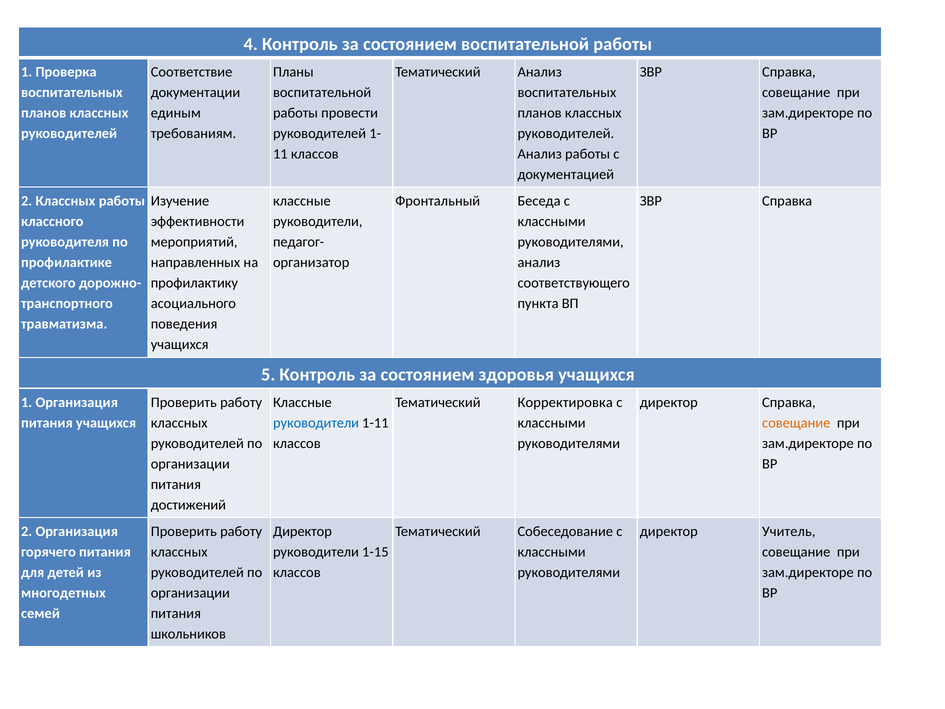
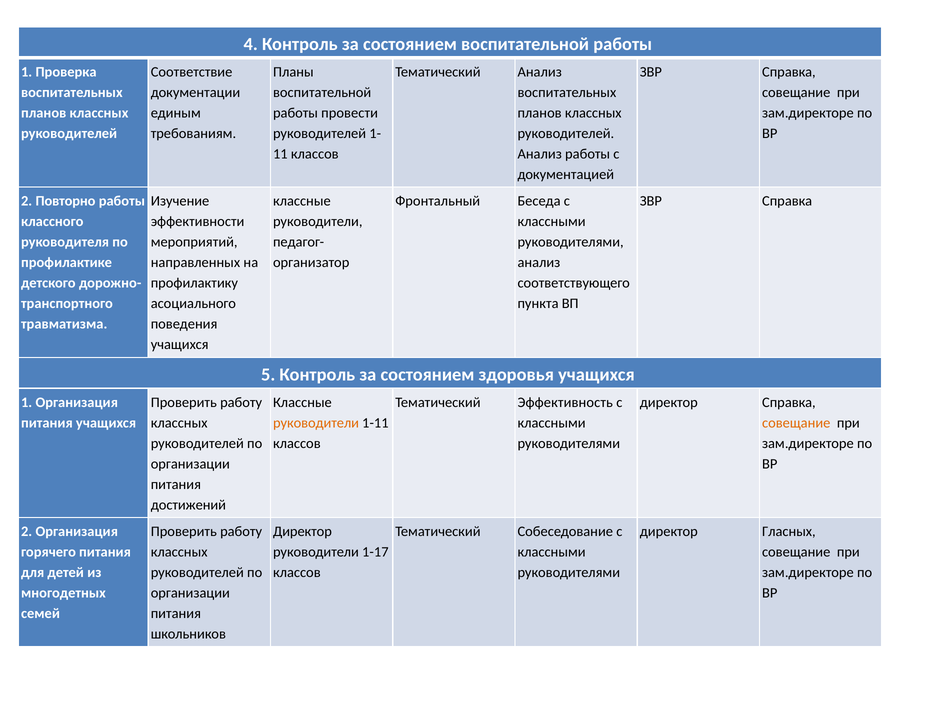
2 Классных: Классных -> Повторно (66, 201)
Корректировка: Корректировка -> Эффективность (565, 402)
руководители colour: blue -> orange (316, 423)
Учитель: Учитель -> Гласных (789, 531)
1-15: 1-15 -> 1-17 (375, 552)
